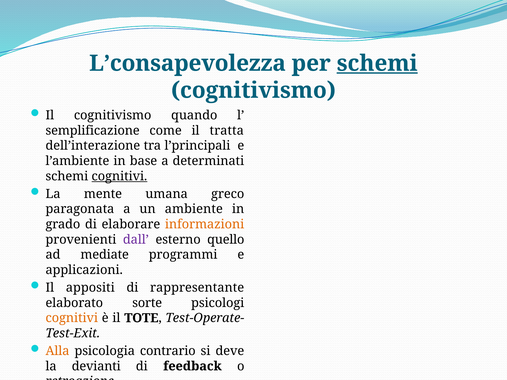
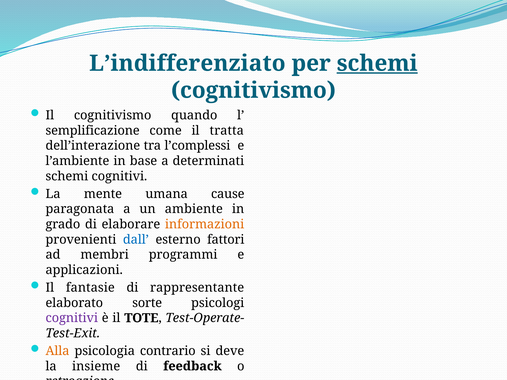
L’consapevolezza: L’consapevolezza -> L’indifferenziato (187, 63)
l’principali: l’principali -> l’complessi (197, 146)
cognitivi underline: present -> none (119, 176)
greco: greco -> cause (228, 194)
dall colour: purple -> blue (136, 240)
quello: quello -> fattori (226, 240)
mediate: mediate -> membri (105, 255)
appositi: appositi -> fantasie (90, 288)
cognitivi colour: orange -> purple (72, 318)
devianti: devianti -> insieme (96, 366)
